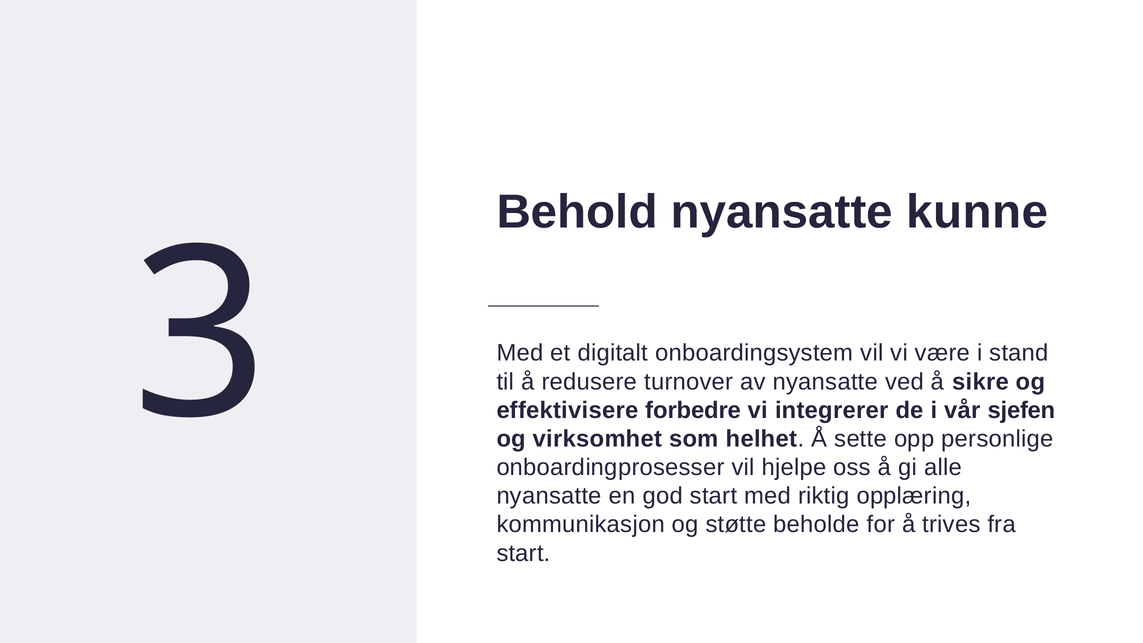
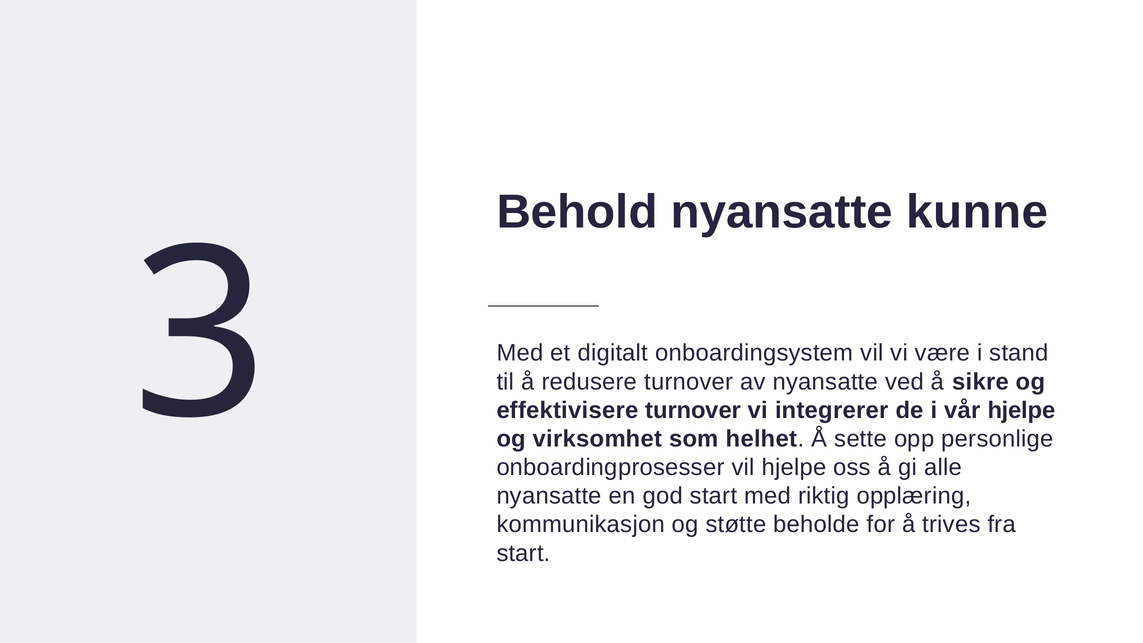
effektivisere forbedre: forbedre -> turnover (693, 410)
vår sjefen: sjefen -> hjelpe (1021, 410)
